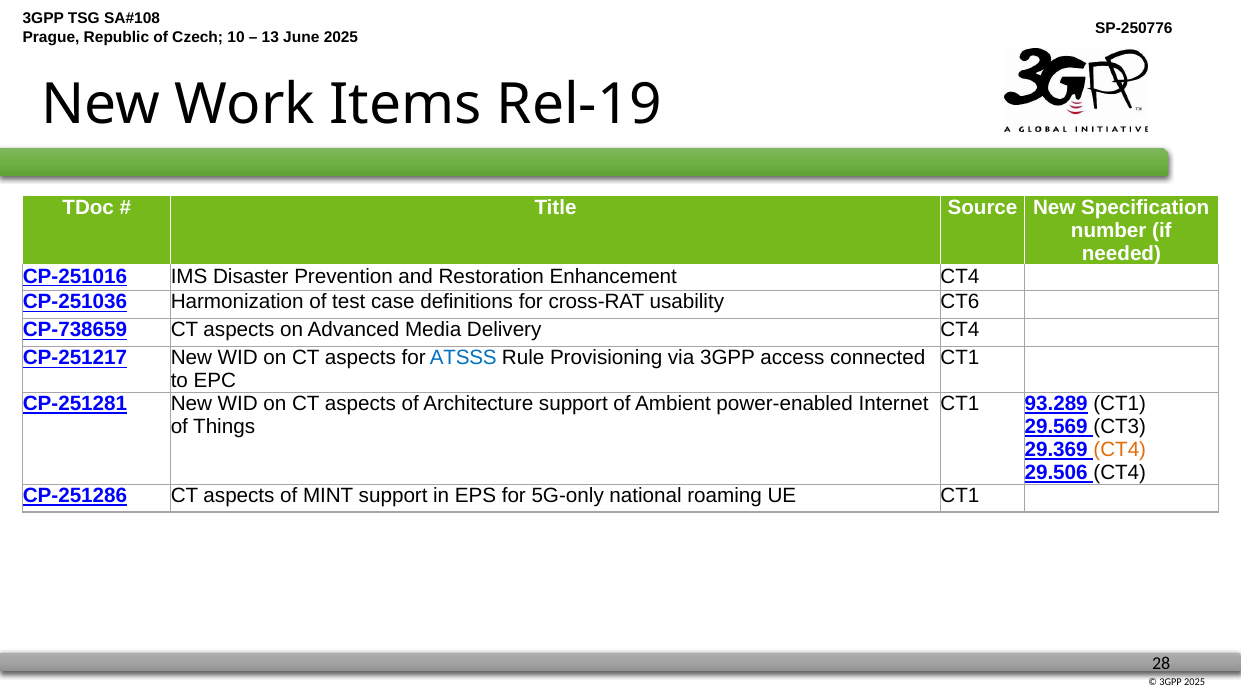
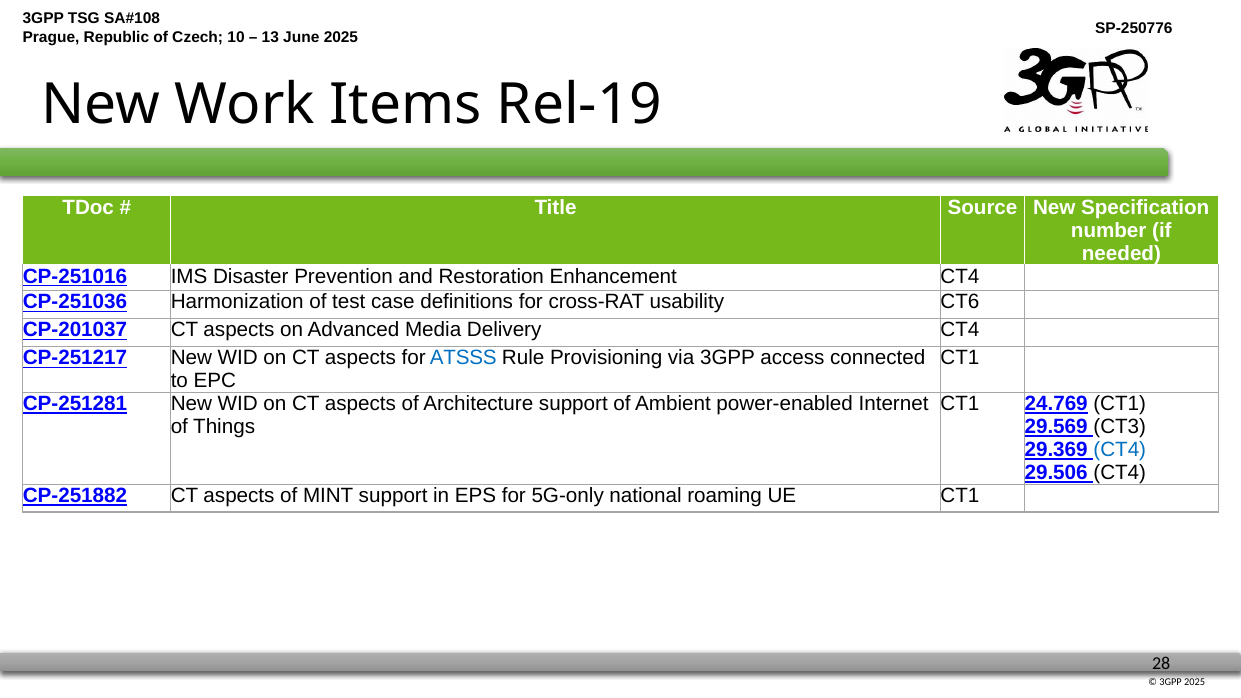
CP-738659: CP-738659 -> CP-201037 (75, 330)
93.289: 93.289 -> 24.769 (1056, 404)
CT4 colour: orange -> blue (1120, 450)
CP-251286: CP-251286 -> CP-251882 (75, 496)
